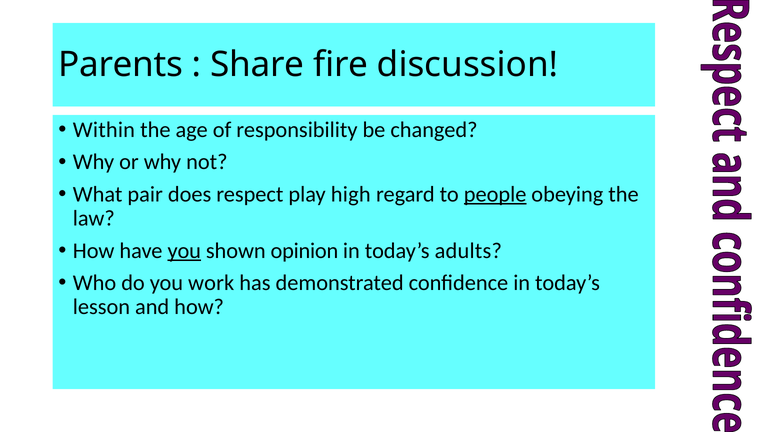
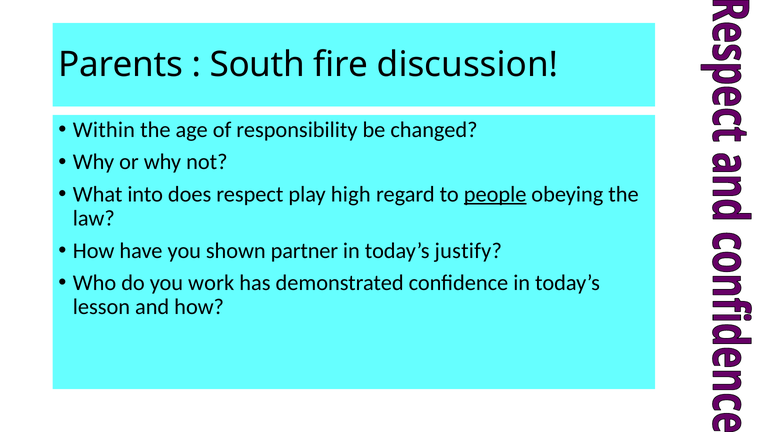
Share: Share -> South (257, 64)
pair: pair -> into (145, 194)
you underline: present -> none (184, 250)
opinion: opinion -> partner (304, 250)
adults: adults -> justify (468, 250)
